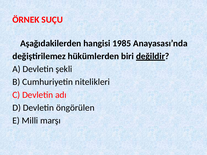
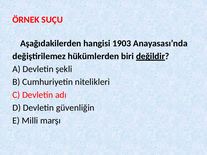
1985: 1985 -> 1903 (122, 43)
öngörülen: öngörülen -> güvenliğin (75, 108)
